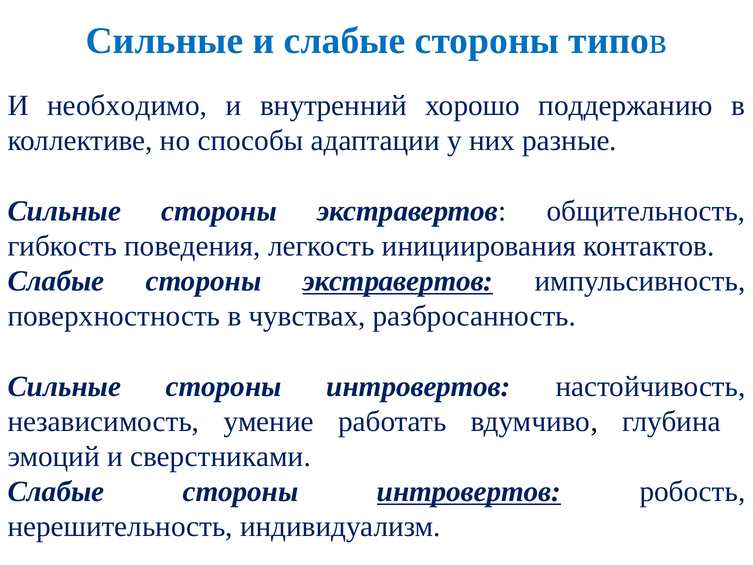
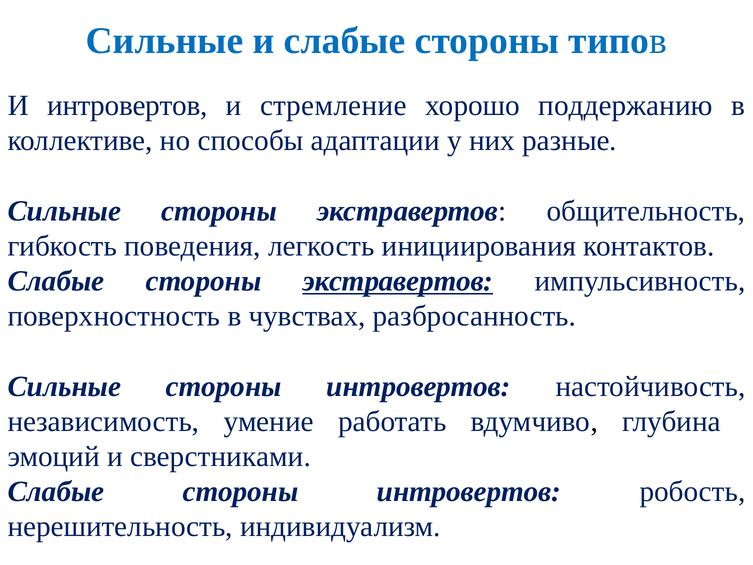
И необходимо: необходимо -> интровертов (127, 106)
внутренний: внутренний -> стремление (333, 106)
интровертов underline: present -> none (469, 491)
